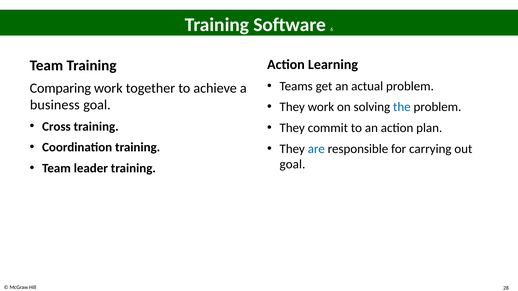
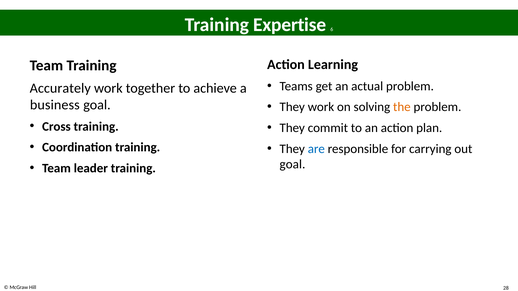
Software: Software -> Expertise (290, 25)
Comparing: Comparing -> Accurately (60, 88)
the colour: blue -> orange (402, 107)
